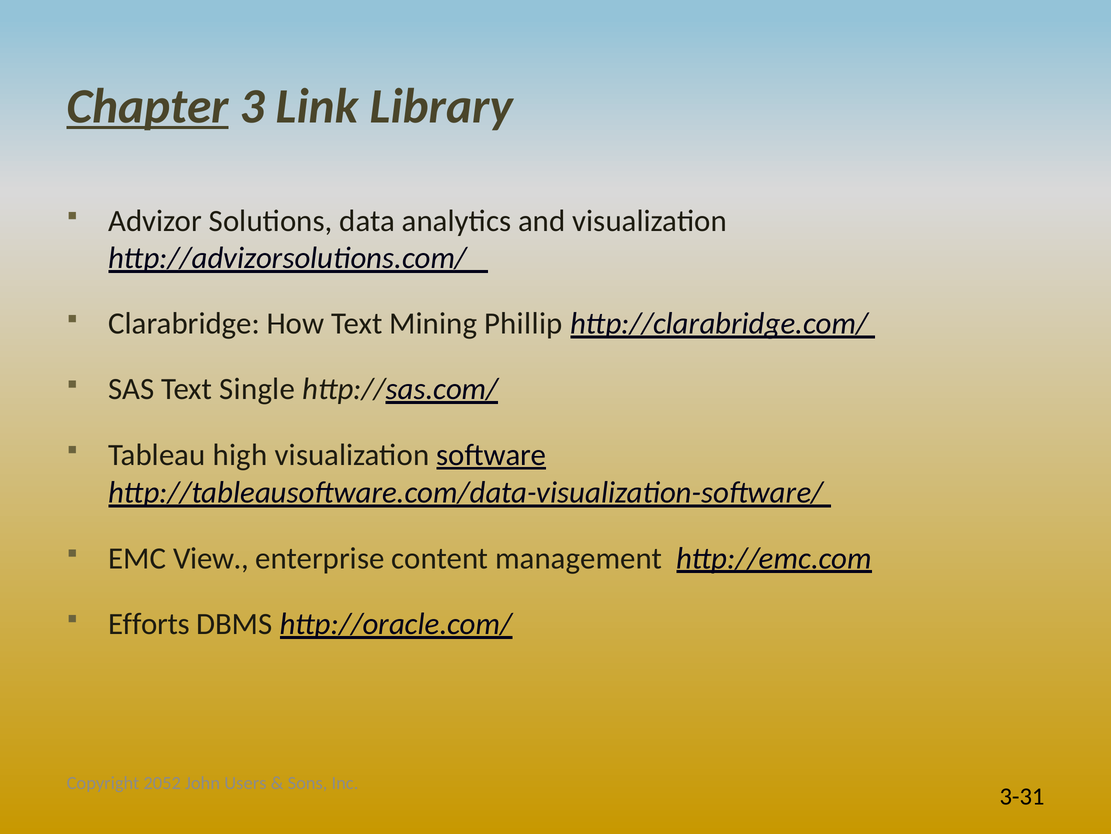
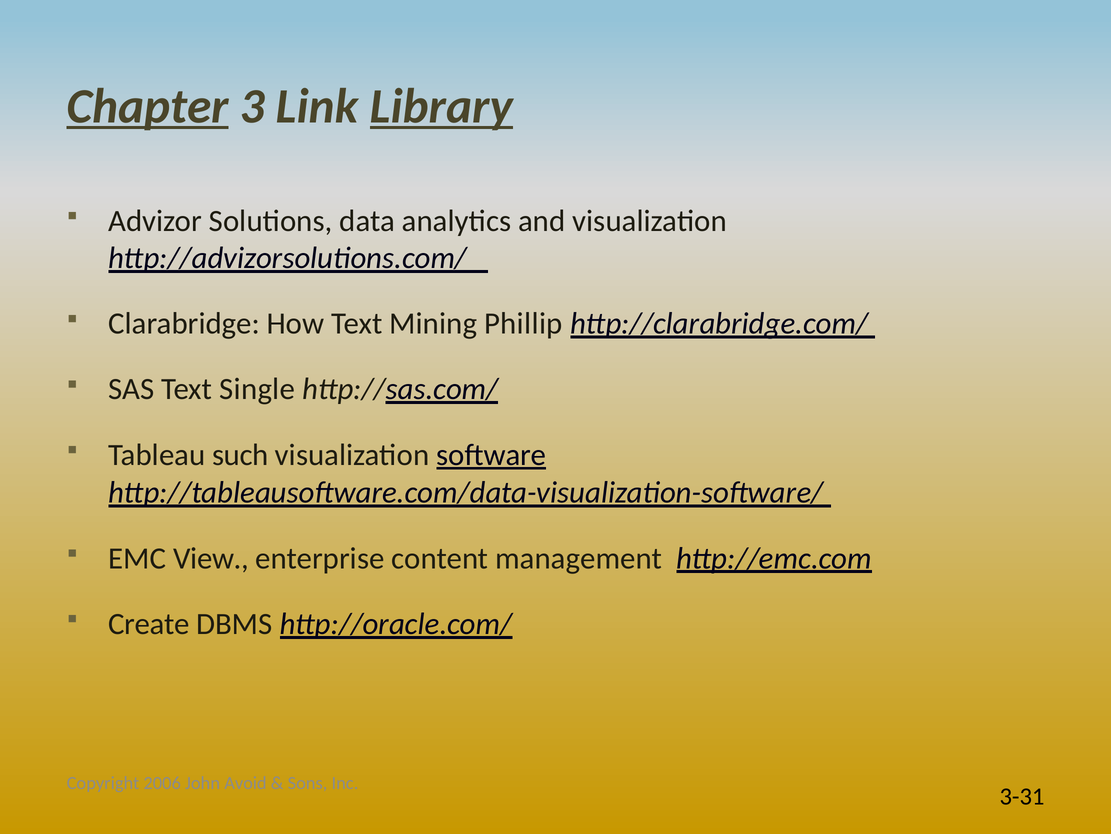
Library underline: none -> present (441, 106)
high: high -> such (240, 455)
Efforts: Efforts -> Create (149, 623)
2052: 2052 -> 2006 (162, 782)
Users: Users -> Avoid (245, 782)
